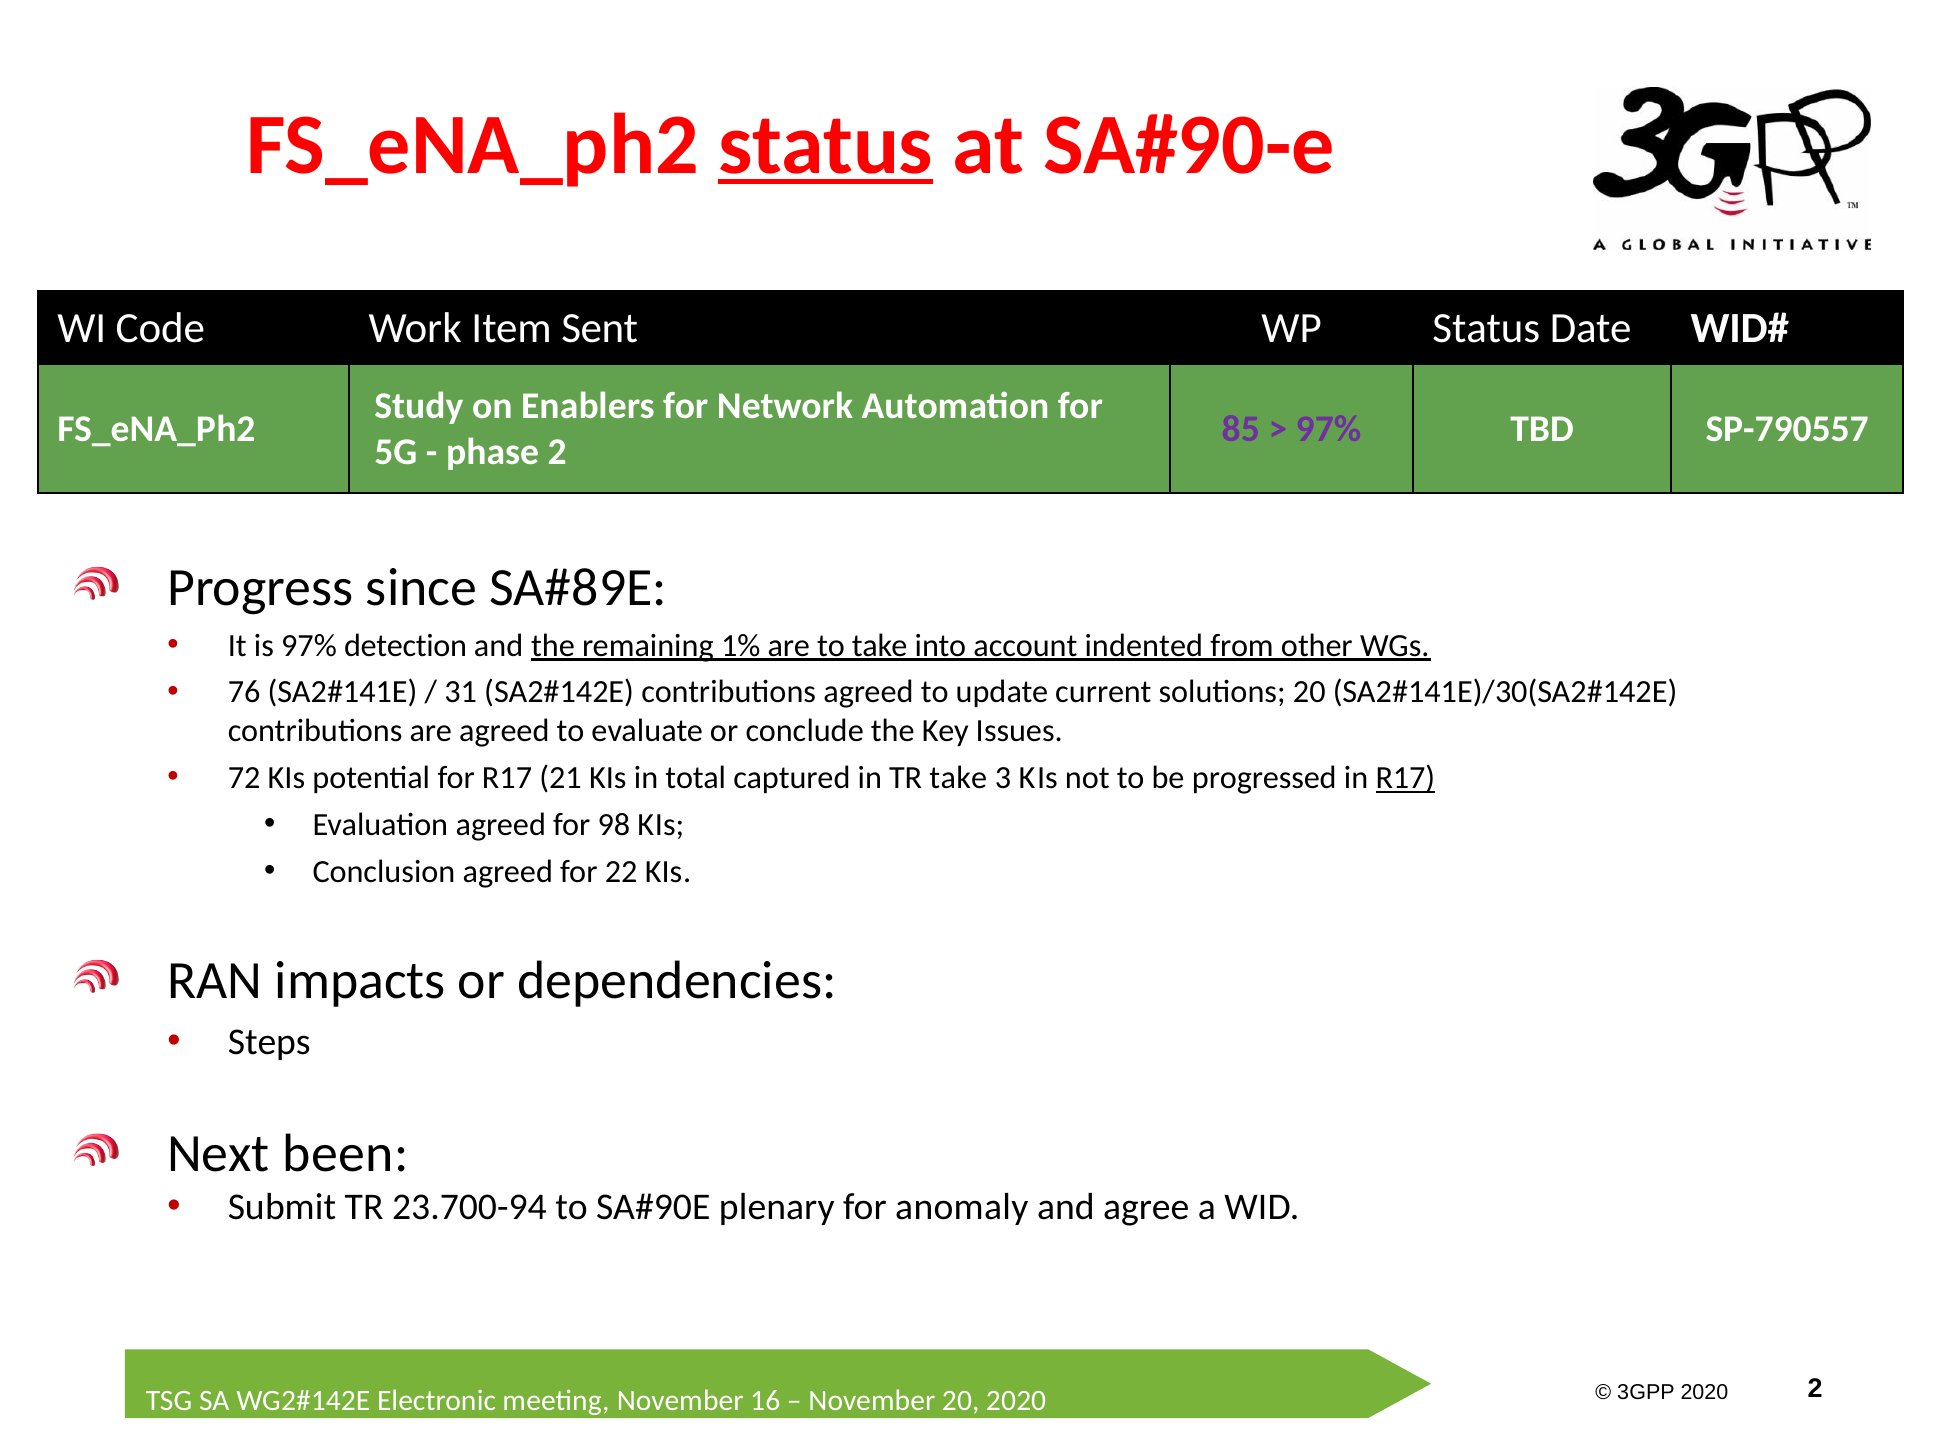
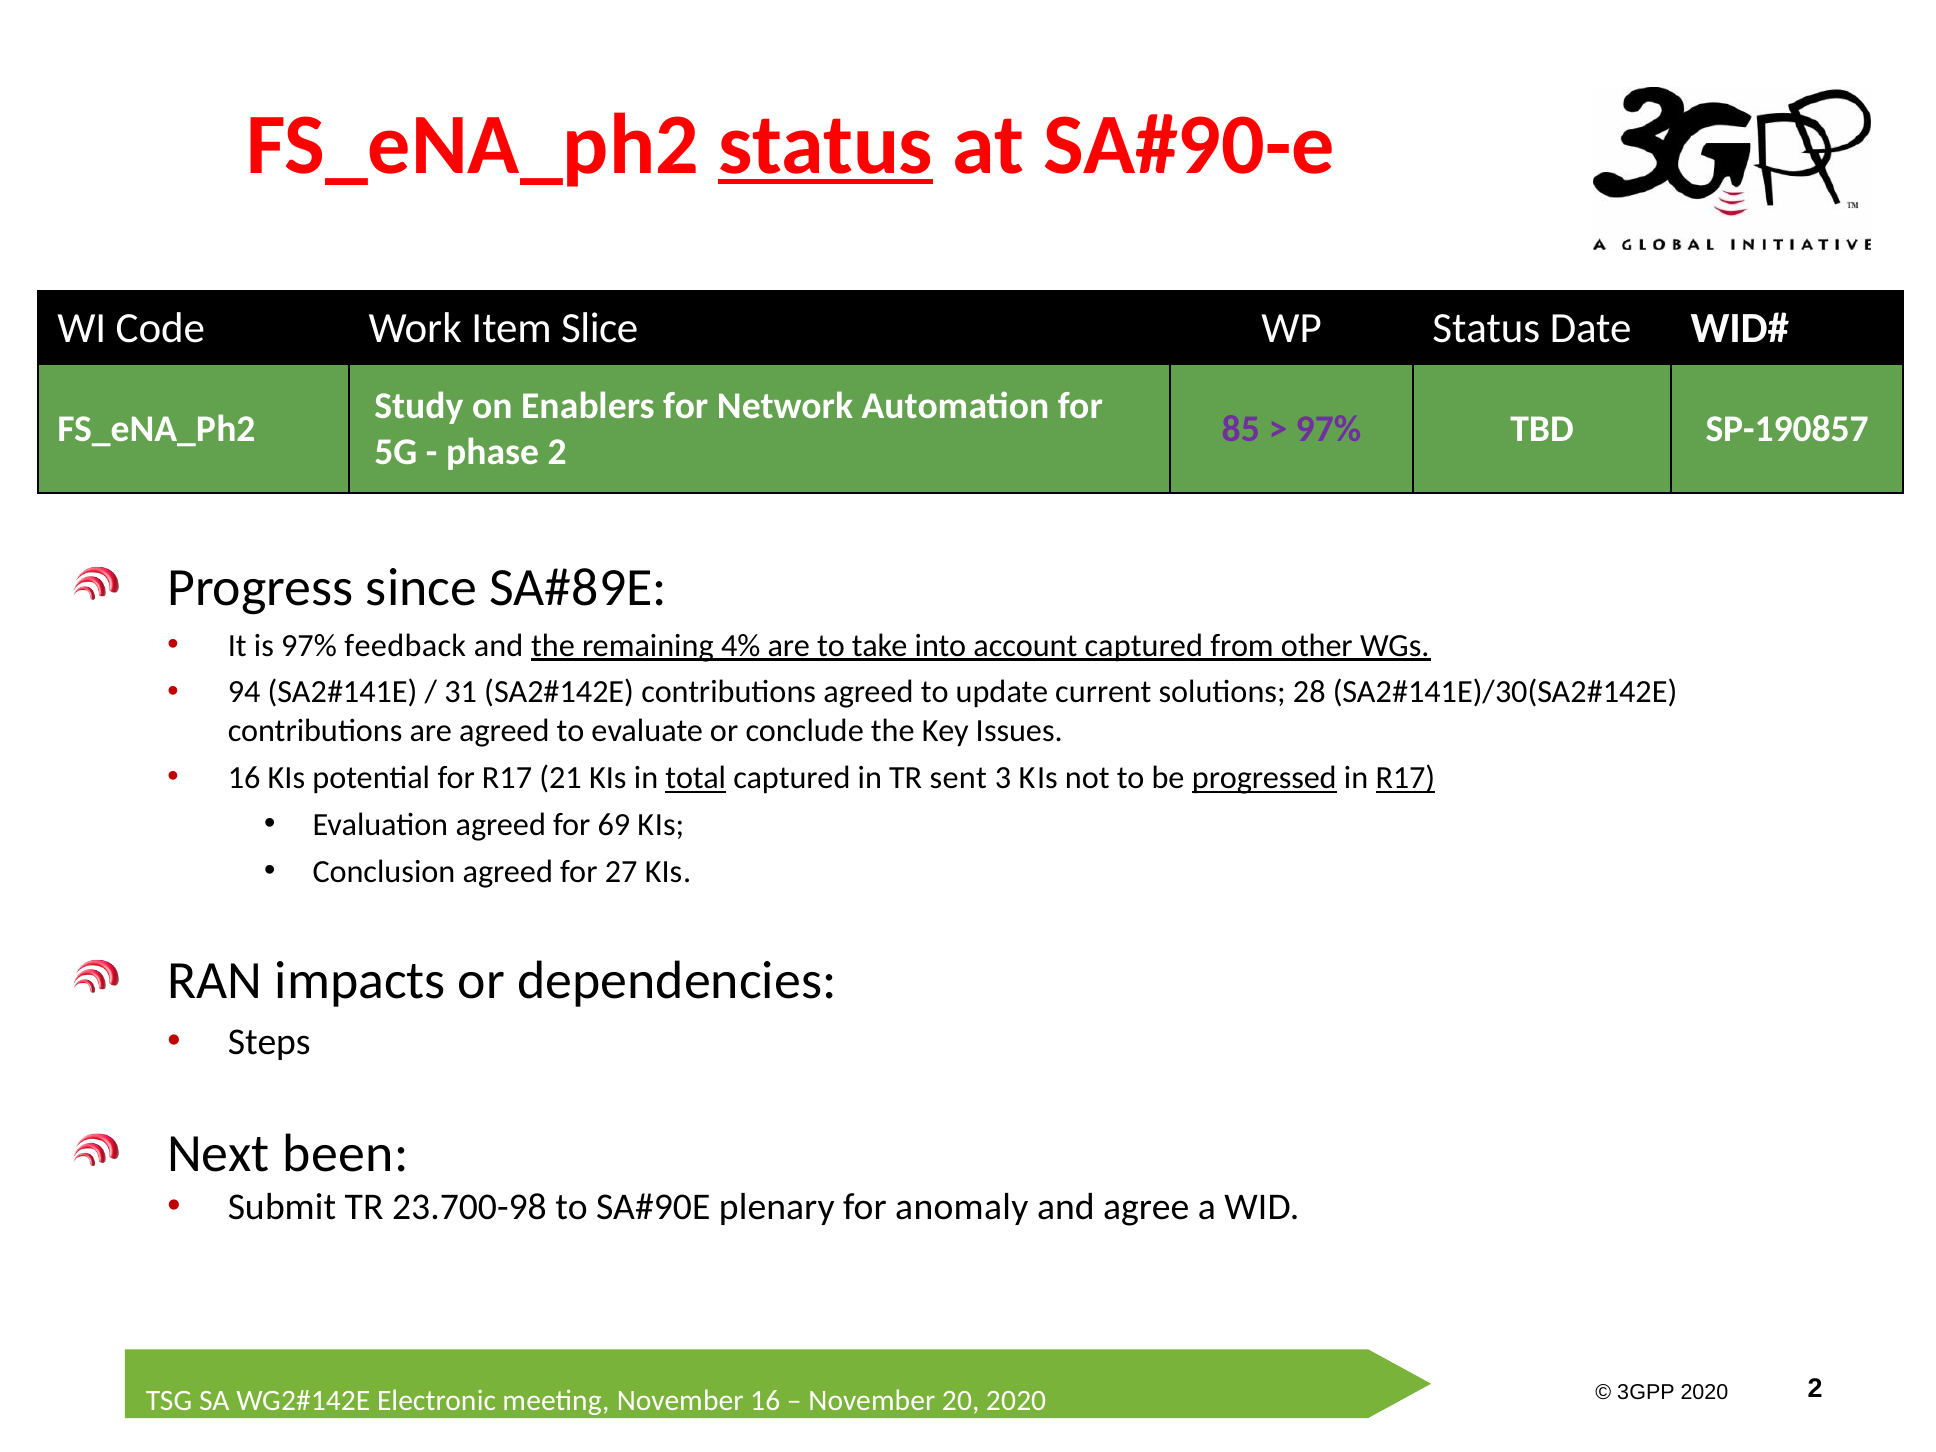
Sent: Sent -> Slice (600, 328)
SP-790557: SP-790557 -> SP-190857 (1787, 429)
detection: detection -> feedback (405, 645)
1%: 1% -> 4% (741, 645)
account indented: indented -> captured (1144, 645)
76: 76 -> 94 (244, 692)
solutions 20: 20 -> 28 (1309, 692)
72: 72 -> 16 (244, 778)
total underline: none -> present (696, 778)
TR take: take -> sent (958, 778)
progressed underline: none -> present (1264, 778)
98: 98 -> 69 (614, 825)
22: 22 -> 27 (621, 871)
23.700-94: 23.700-94 -> 23.700-98 (469, 1207)
